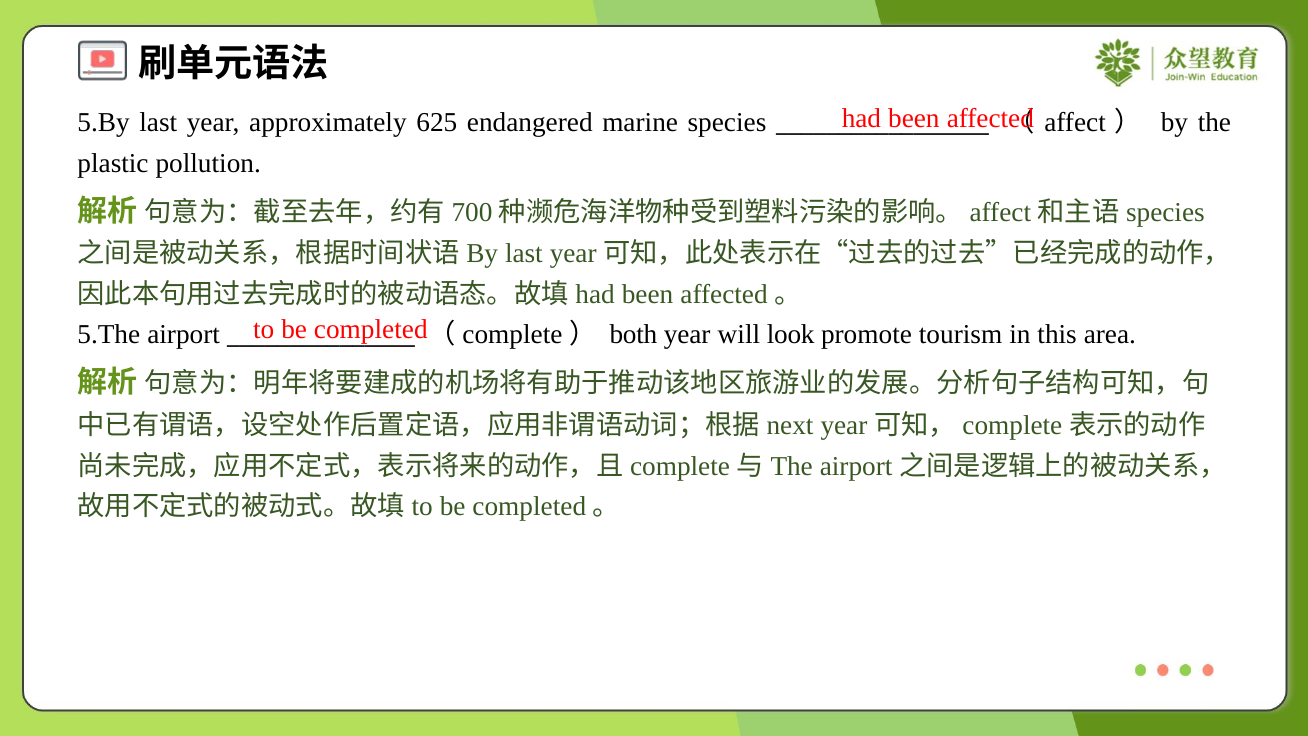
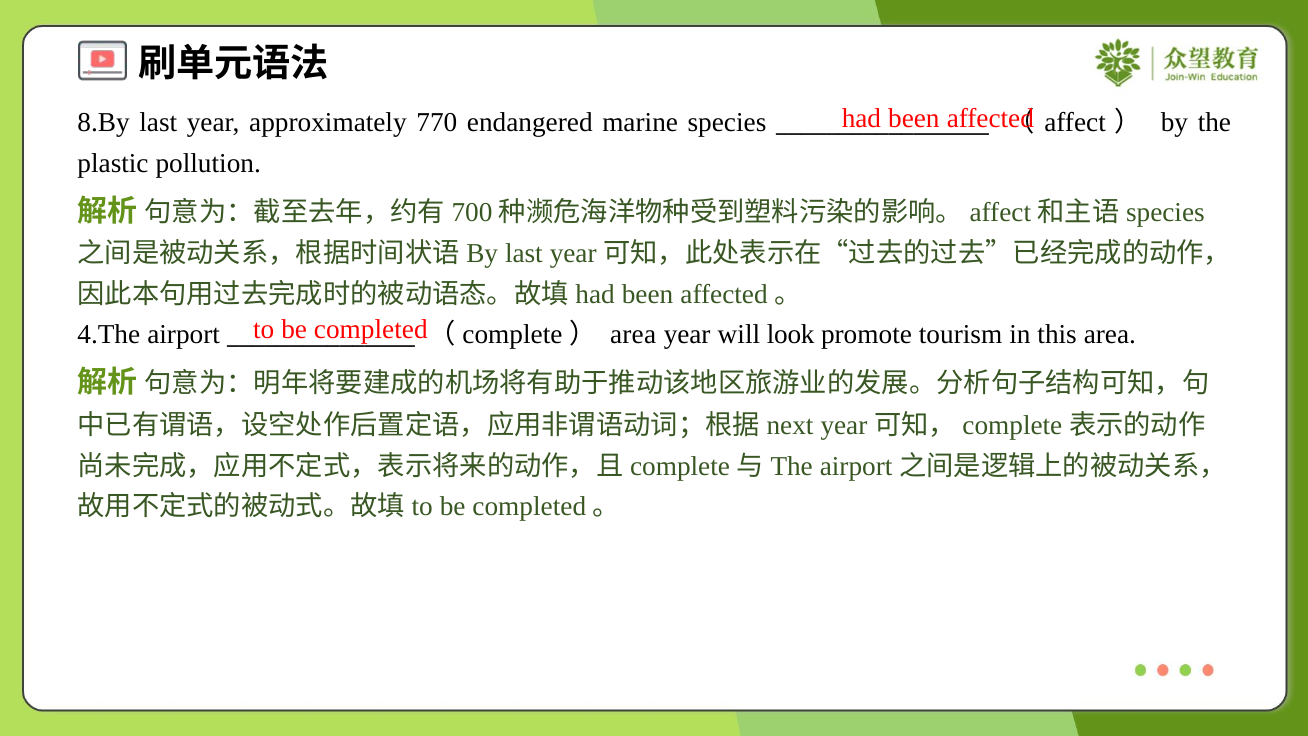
5.By: 5.By -> 8.By (104, 123)
625: 625 -> 770 (437, 123)
5.The: 5.The -> 4.The (109, 335)
（complete） both: both -> area (633, 335)
